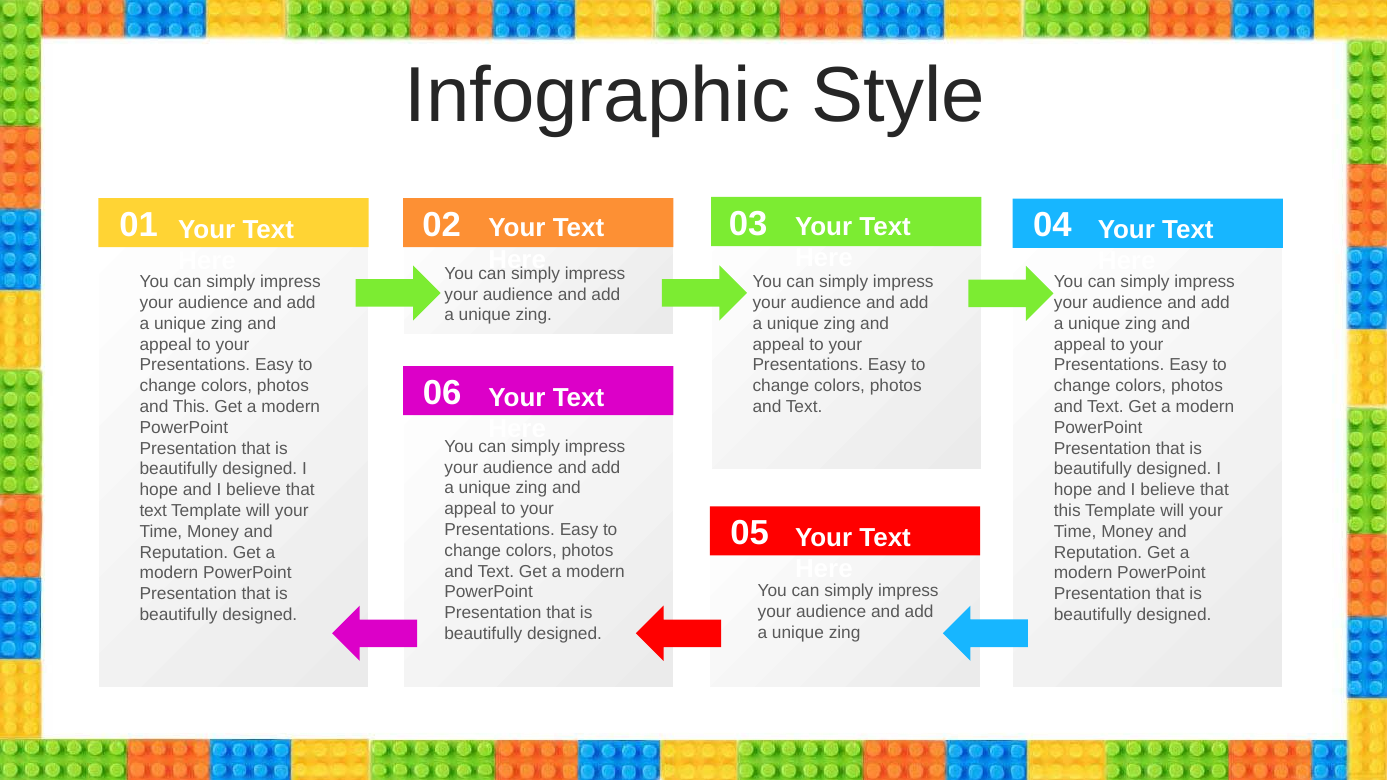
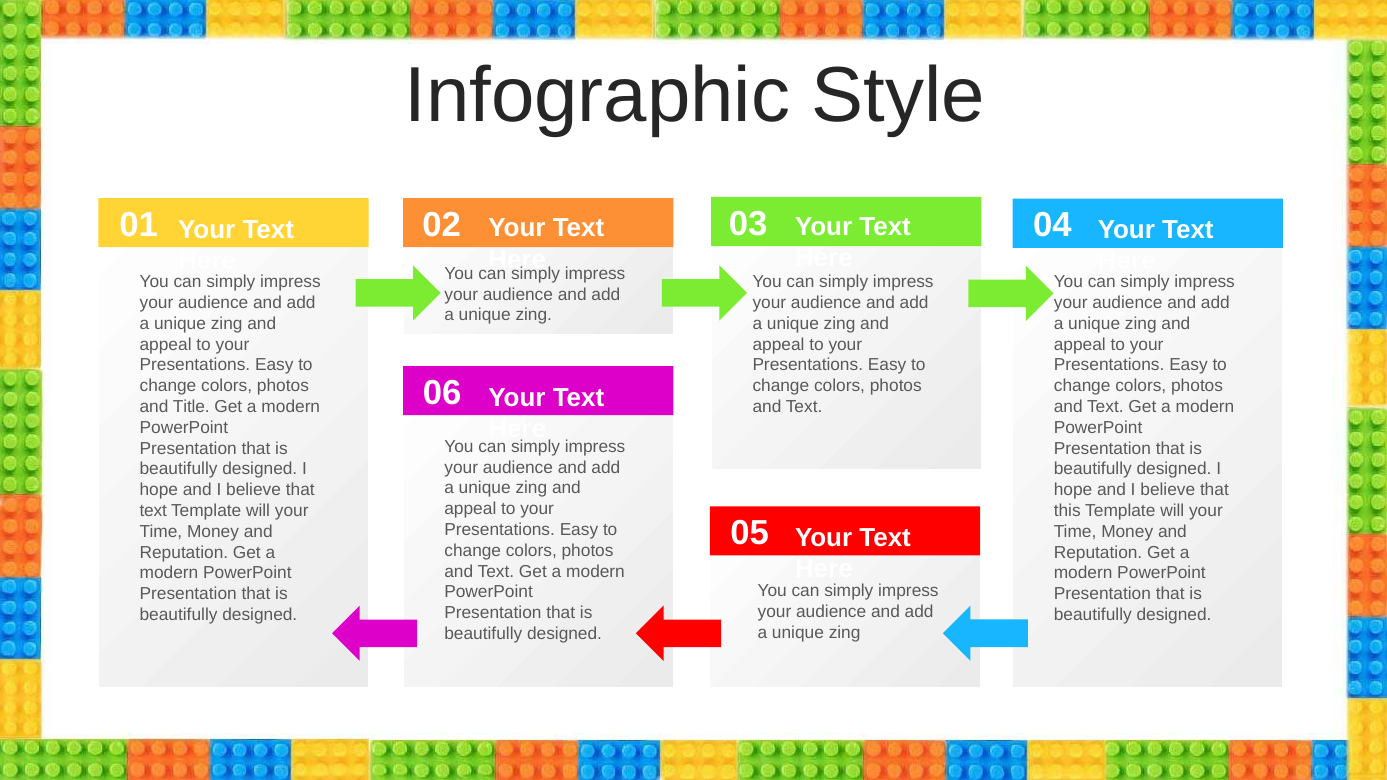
and This: This -> Title (191, 407)
